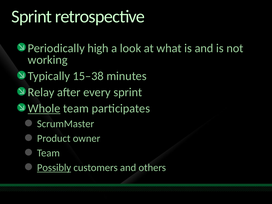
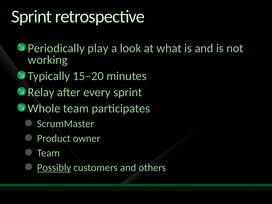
high: high -> play (98, 48)
15–38: 15–38 -> 15–20 (88, 76)
Whole underline: present -> none (44, 108)
